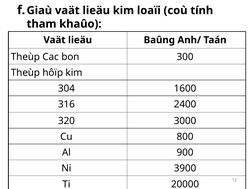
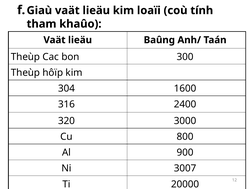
3900: 3900 -> 3007 (185, 168)
